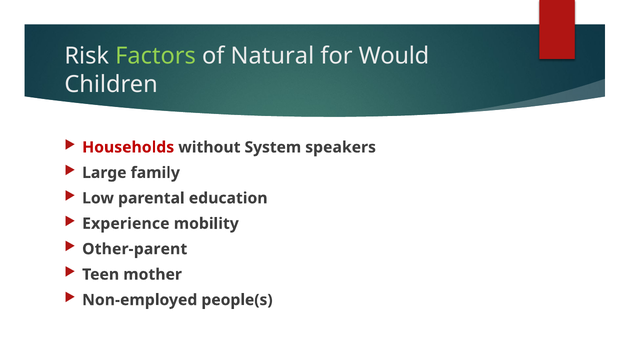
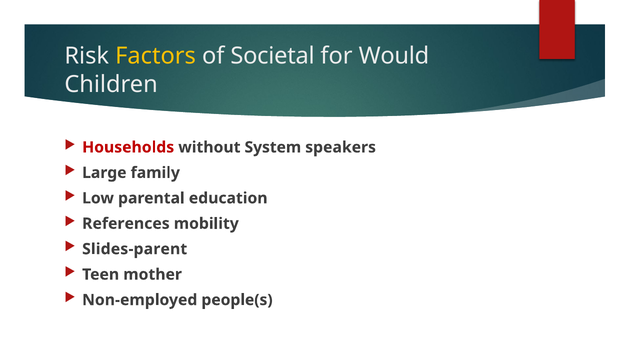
Factors colour: light green -> yellow (156, 56)
Natural: Natural -> Societal (273, 56)
Experience: Experience -> References (126, 224)
Other-parent: Other-parent -> Slides-parent (135, 249)
